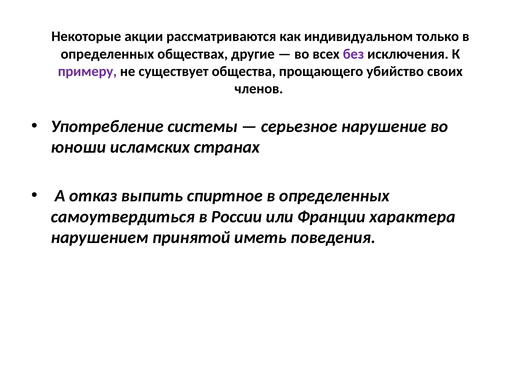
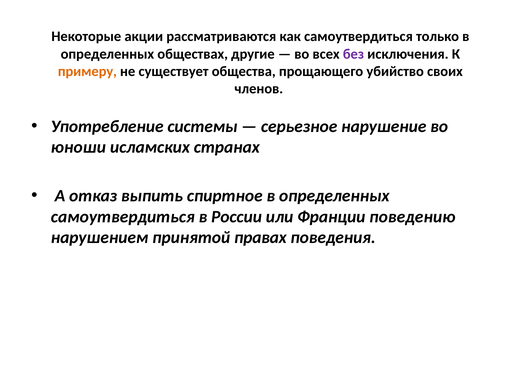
как индивидуальном: индивидуальном -> самоутвердиться (358, 36)
примеру colour: purple -> orange (87, 71)
характера: характера -> поведению (412, 217)
иметь: иметь -> правах (260, 237)
